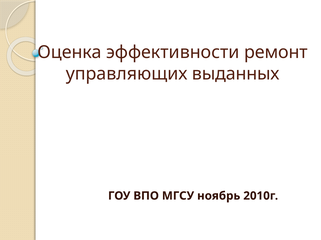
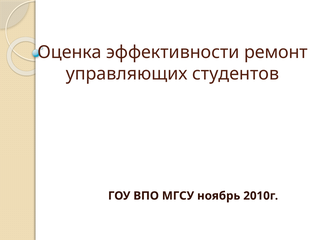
выданных: выданных -> студентов (236, 74)
